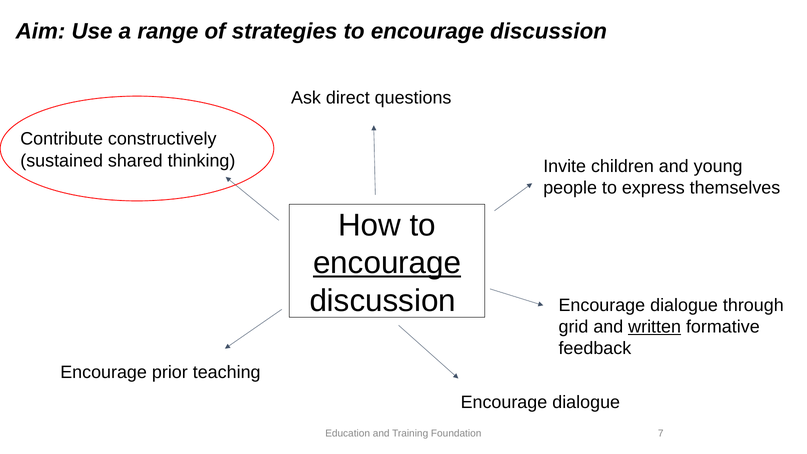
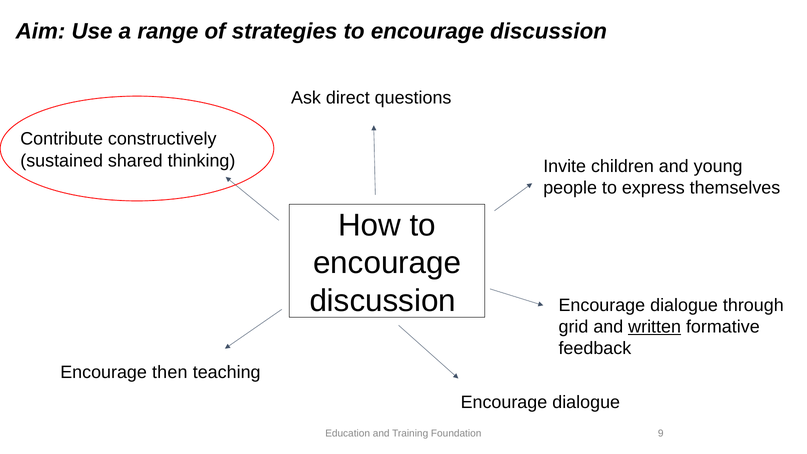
encourage underline: present -> none (387, 263)
prior: prior -> then (170, 372)
7: 7 -> 9 (661, 433)
